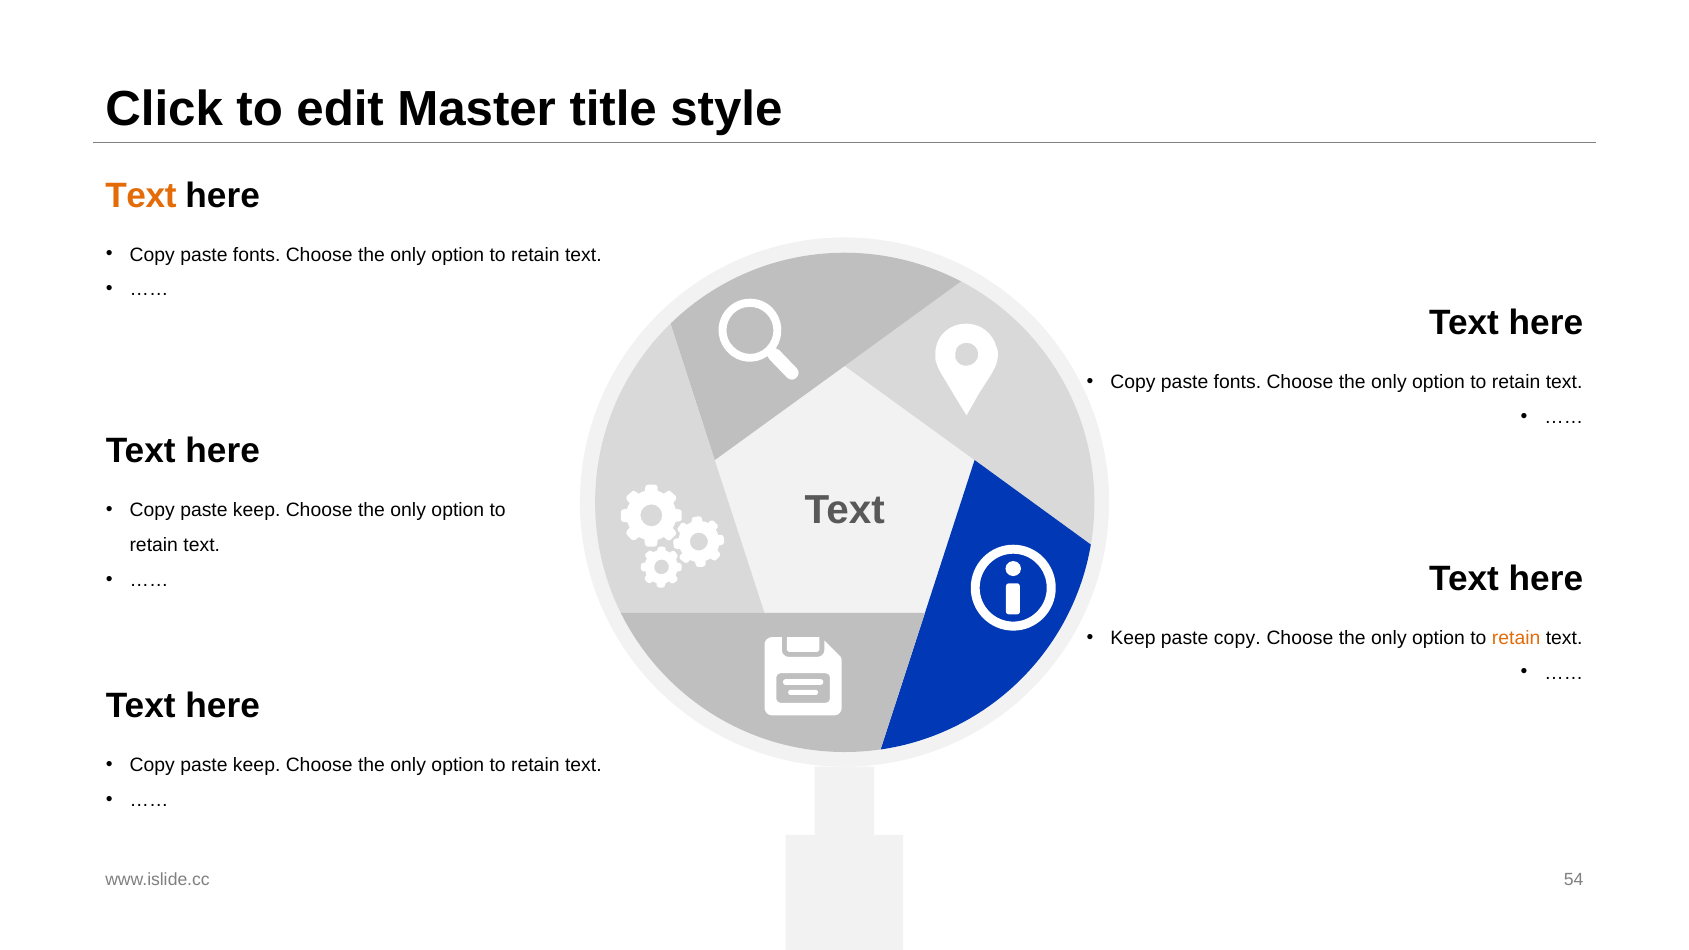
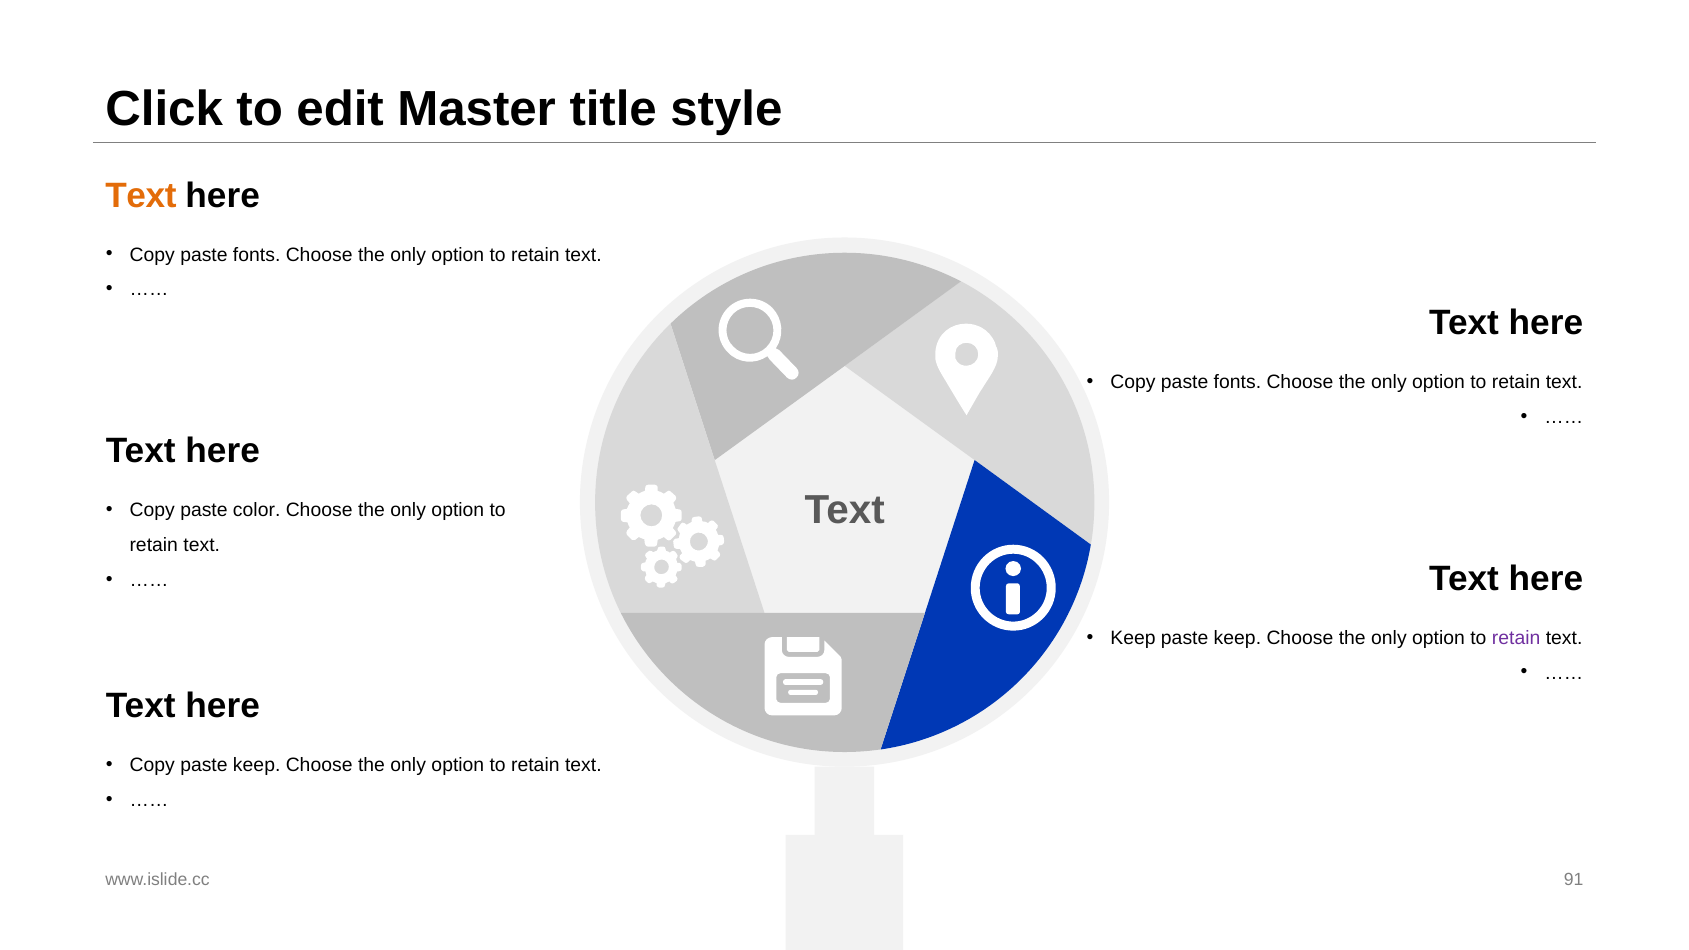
keep: keep -> color (257, 510)
copy: copy -> keep (1237, 638)
retain colour: orange -> purple (1516, 638)
54: 54 -> 91 (1574, 880)
